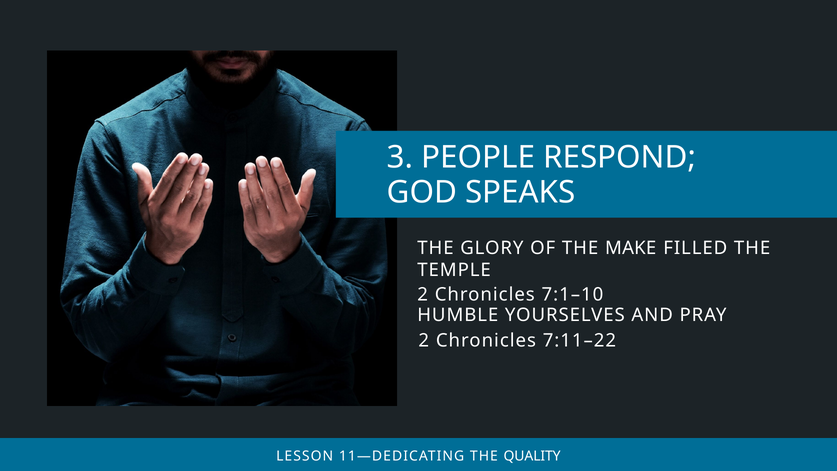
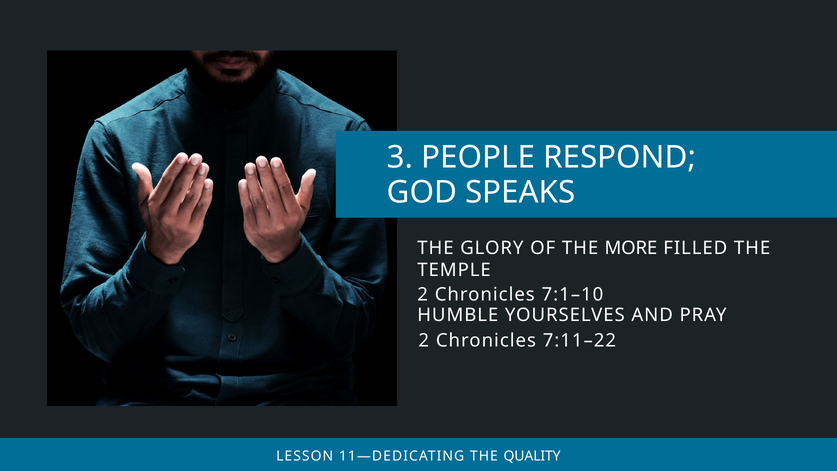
MAKE: MAKE -> MORE (631, 248)
